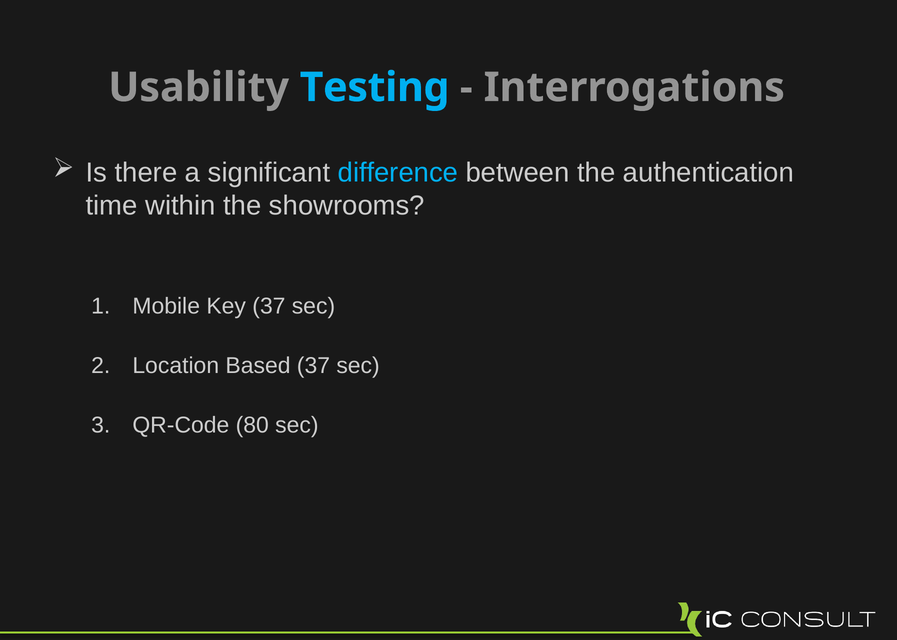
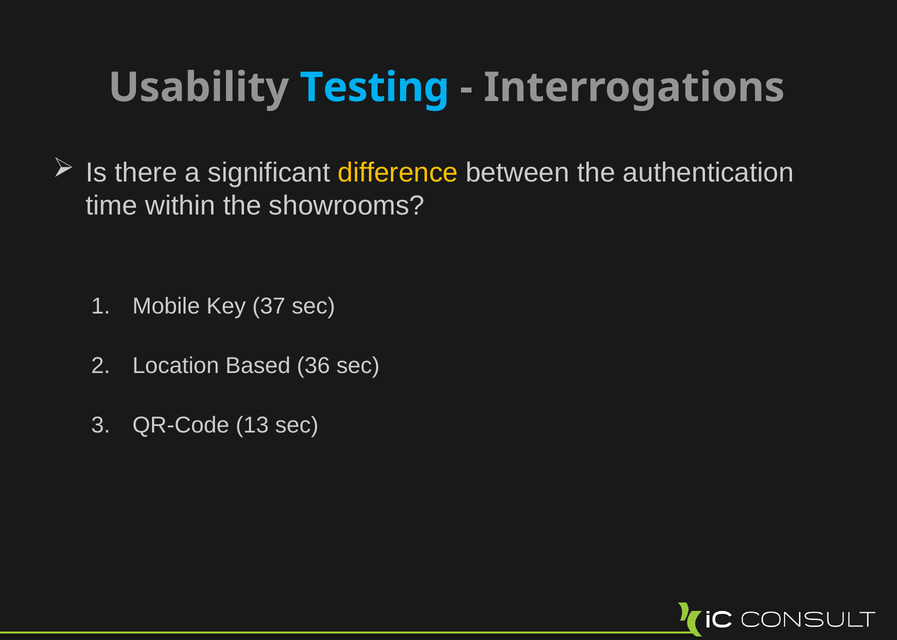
difference colour: light blue -> yellow (398, 173)
Based 37: 37 -> 36 (313, 366)
80: 80 -> 13 (252, 425)
